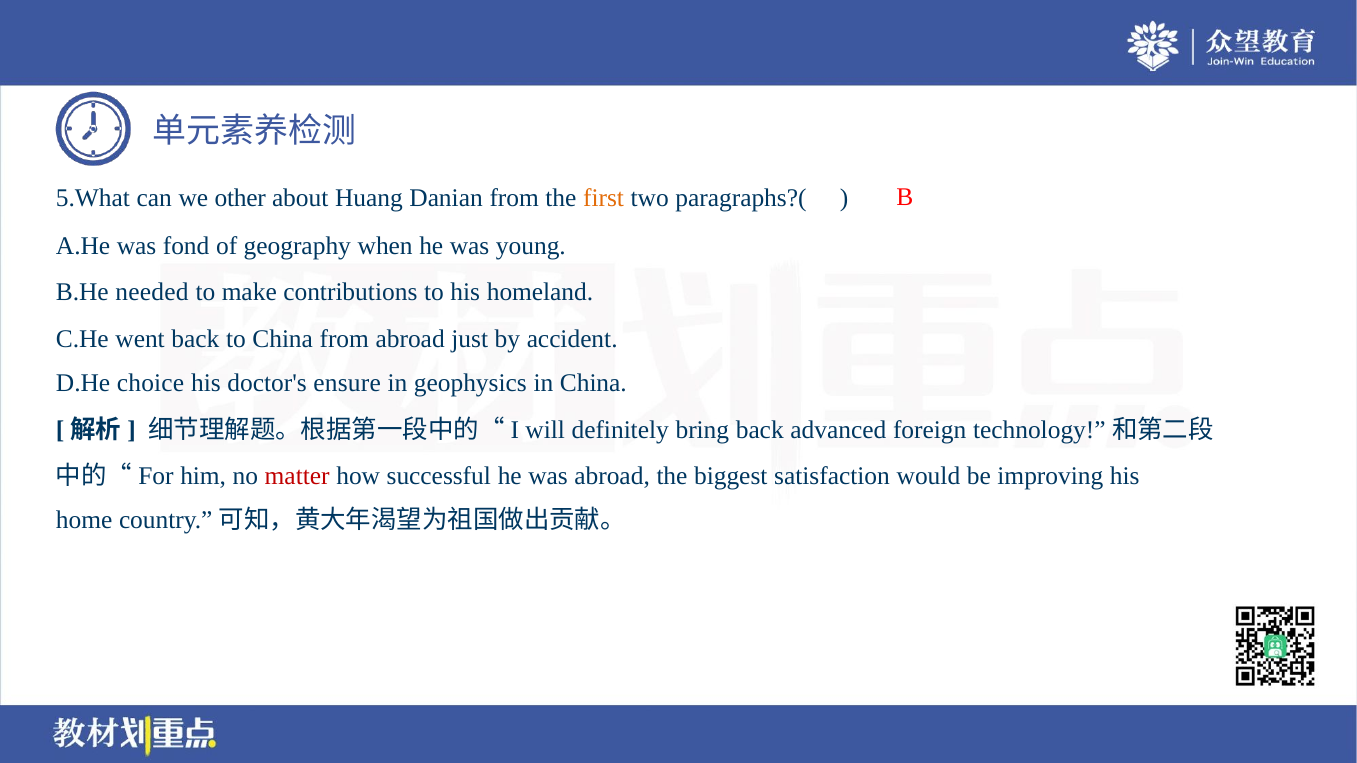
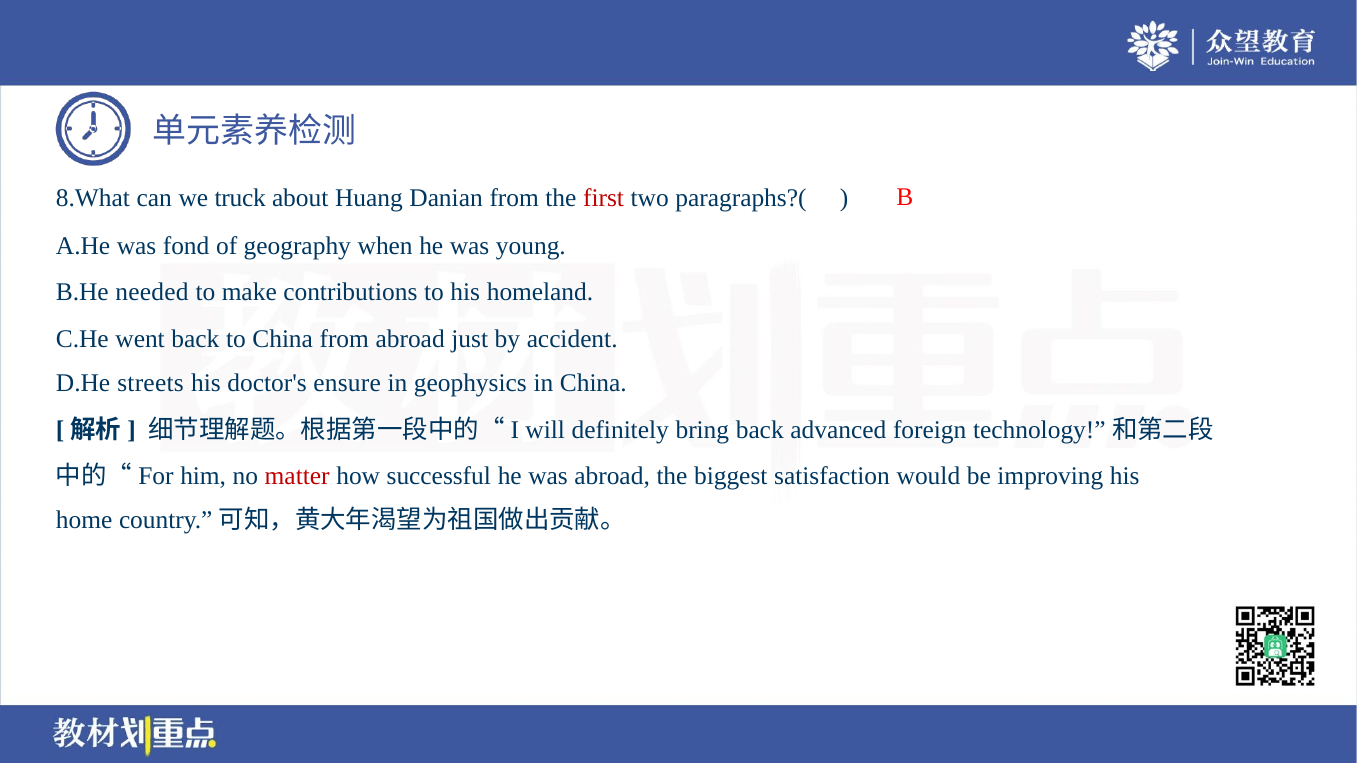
5.What: 5.What -> 8.What (93, 198)
other: other -> truck (240, 198)
first colour: orange -> red (604, 198)
choice: choice -> streets (151, 383)
